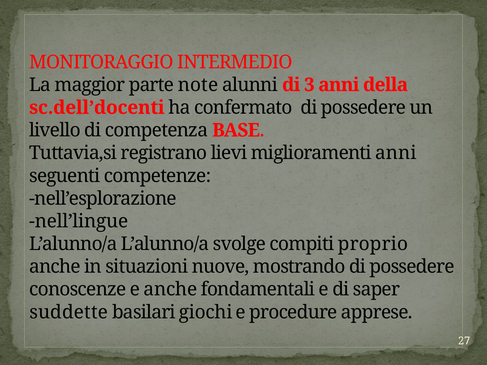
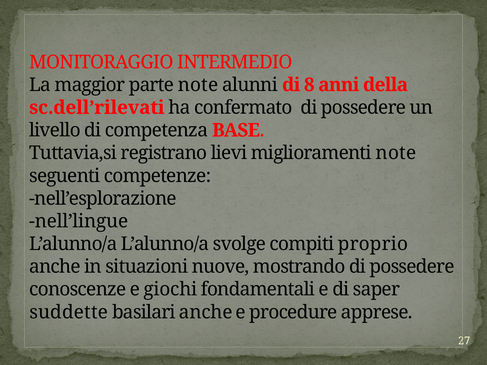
3: 3 -> 8 (309, 85)
sc.dell’docenti: sc.dell’docenti -> sc.dell’rilevati (97, 108)
miglioramenti anni: anni -> note (396, 153)
e anche: anche -> giochi (170, 290)
basilari giochi: giochi -> anche (206, 312)
